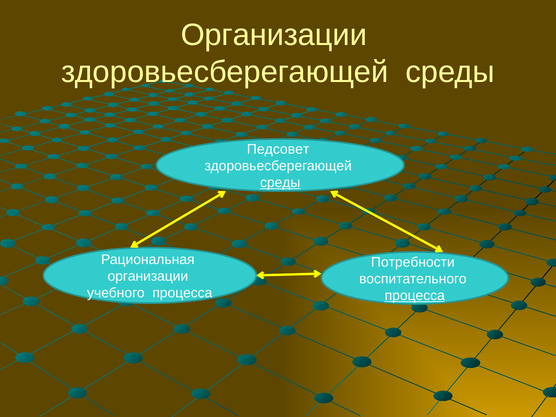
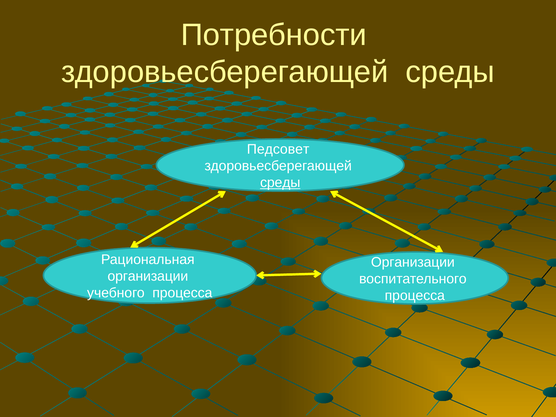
Организации: Организации -> Потребности (274, 35)
Потребности: Потребности -> Организации (413, 262)
процесса underline: present -> none (415, 296)
